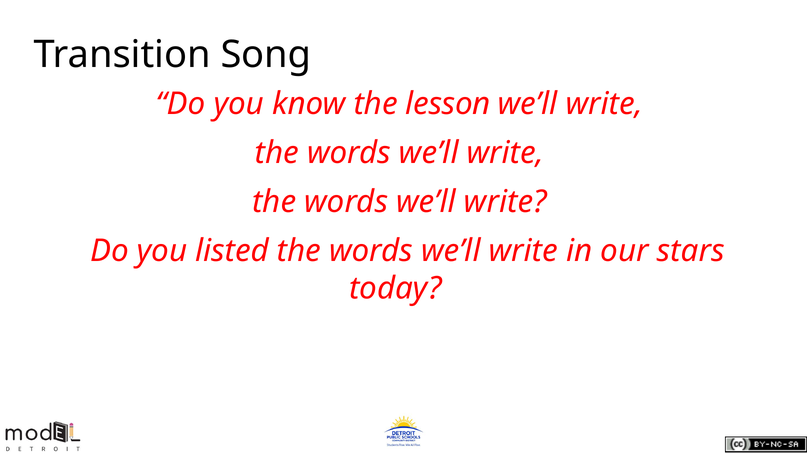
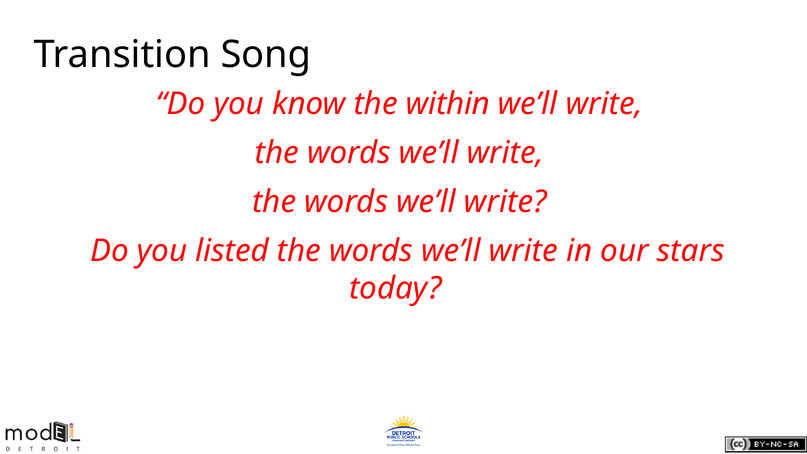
lesson: lesson -> within (448, 104)
